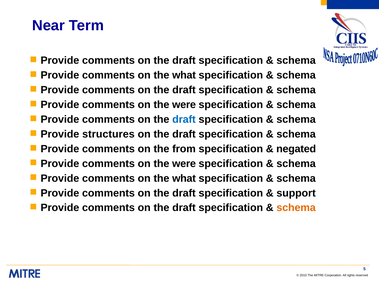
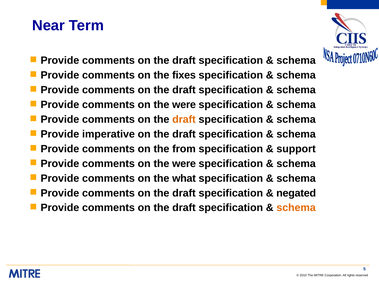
what: what -> fixes (184, 75)
draft colour: blue -> orange (184, 120)
structures: structures -> imperative (108, 134)
negated: negated -> support (296, 149)
support: support -> negated (296, 193)
